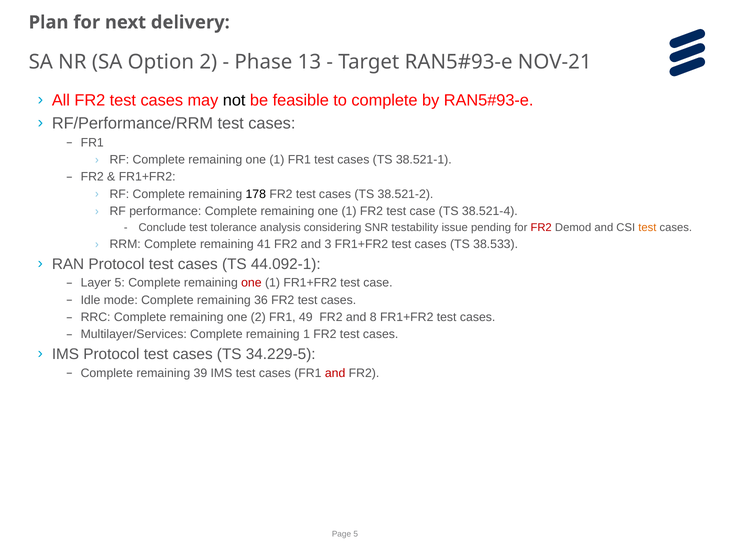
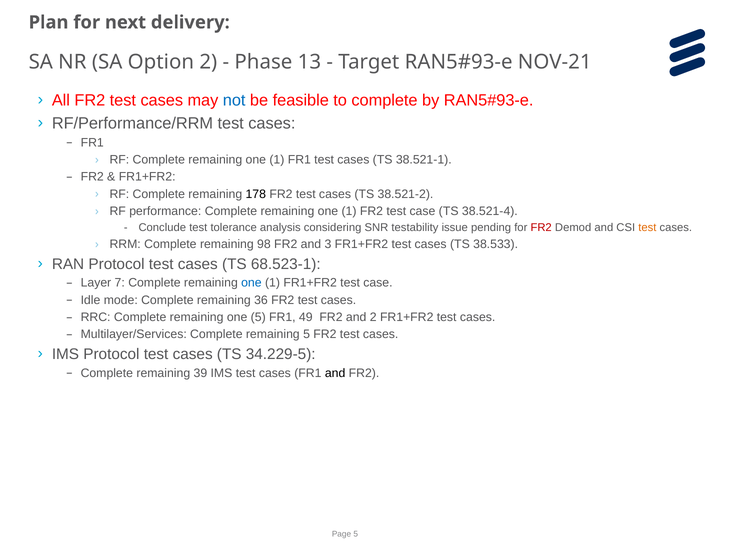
not colour: black -> blue (234, 100)
41: 41 -> 98 (264, 244)
44.092-1: 44.092-1 -> 68.523-1 (286, 264)
Layer 5: 5 -> 7 (120, 283)
one colour: red -> blue (251, 283)
one 2: 2 -> 5 (258, 317)
and 8: 8 -> 2 (373, 317)
remaining 1: 1 -> 5 (307, 334)
and colour: red -> black (335, 373)
